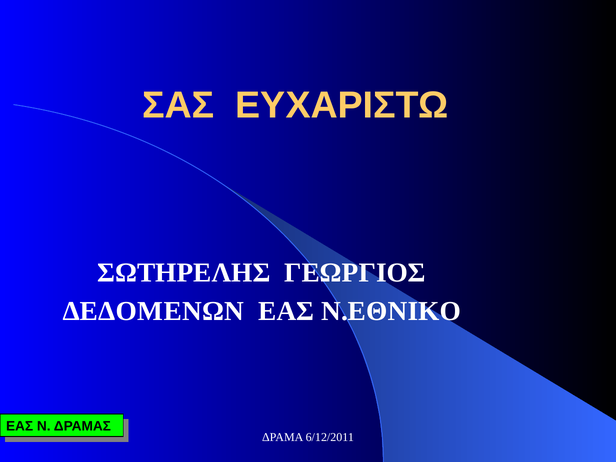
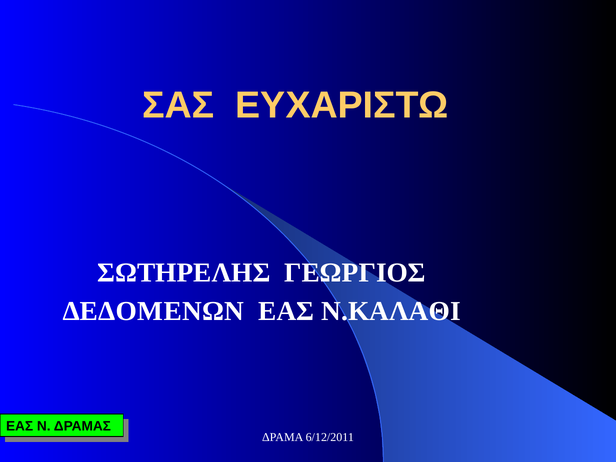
Ν.ΕΘΝΙΚΟ: Ν.ΕΘΝΙΚΟ -> Ν.ΚΑΛΑΘΙ (391, 311)
